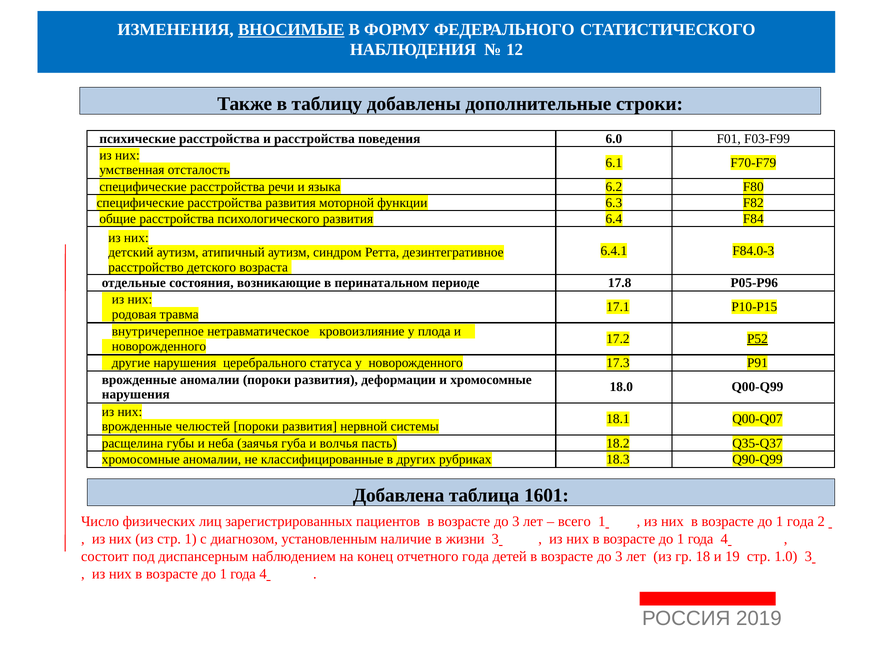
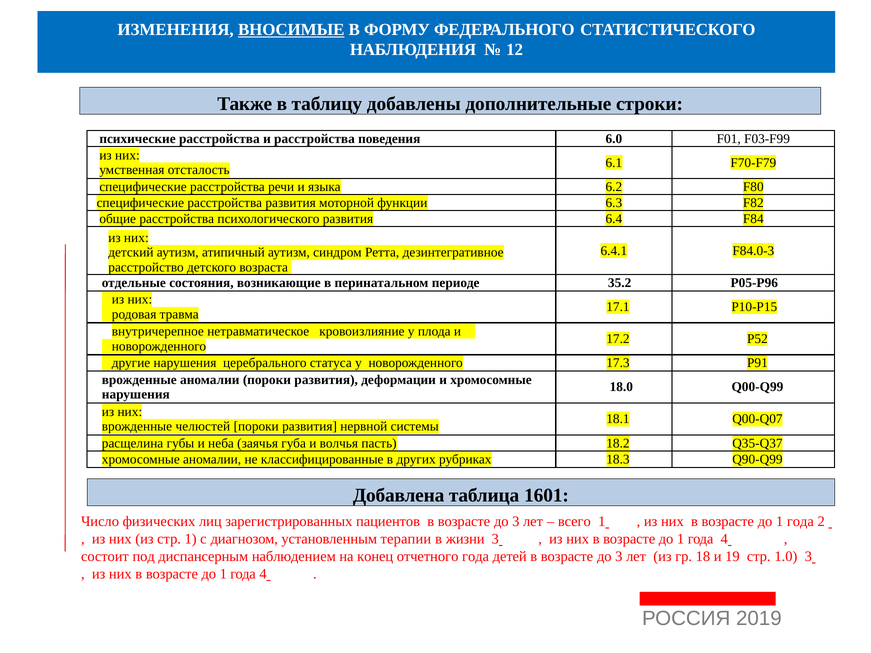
17.8: 17.8 -> 35.2 (620, 283)
Р52 underline: present -> none (757, 339)
наличие: наличие -> терапии (406, 539)
